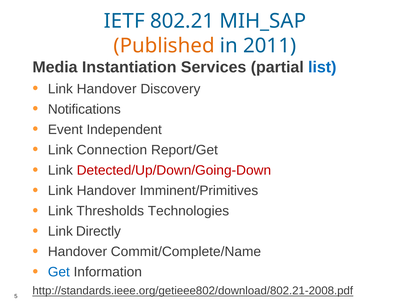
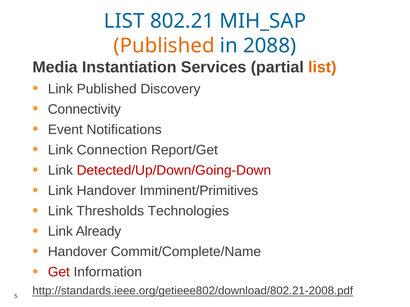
IETF: IETF -> LIST (124, 21)
2011: 2011 -> 2088 (270, 46)
list colour: blue -> orange (322, 67)
Handover: Handover -> Published (107, 89)
Notifications: Notifications -> Connectivity (84, 109)
Independent: Independent -> Notifications (124, 130)
Directly: Directly -> Already (98, 232)
Get colour: blue -> red (59, 273)
